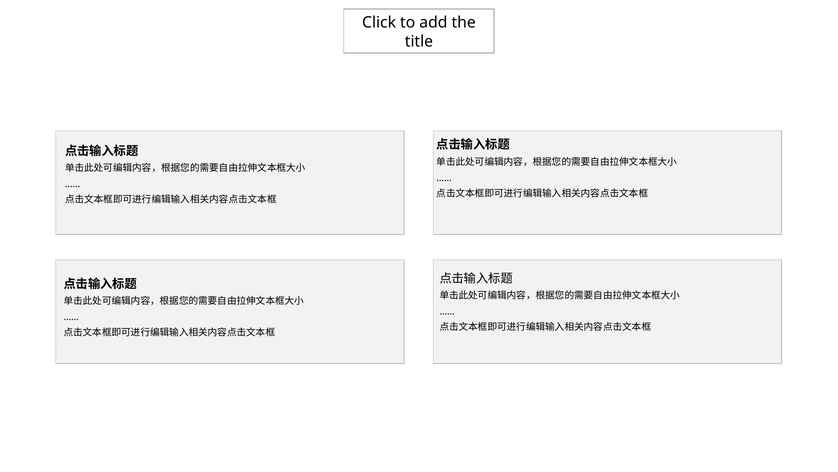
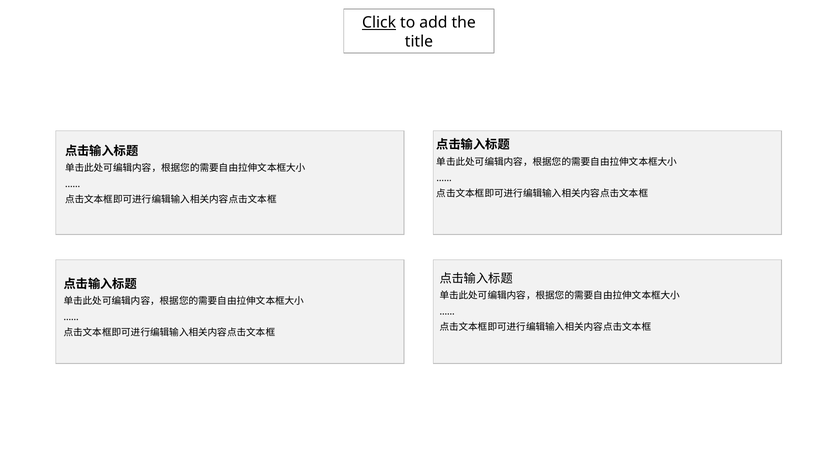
Click underline: none -> present (379, 23)
